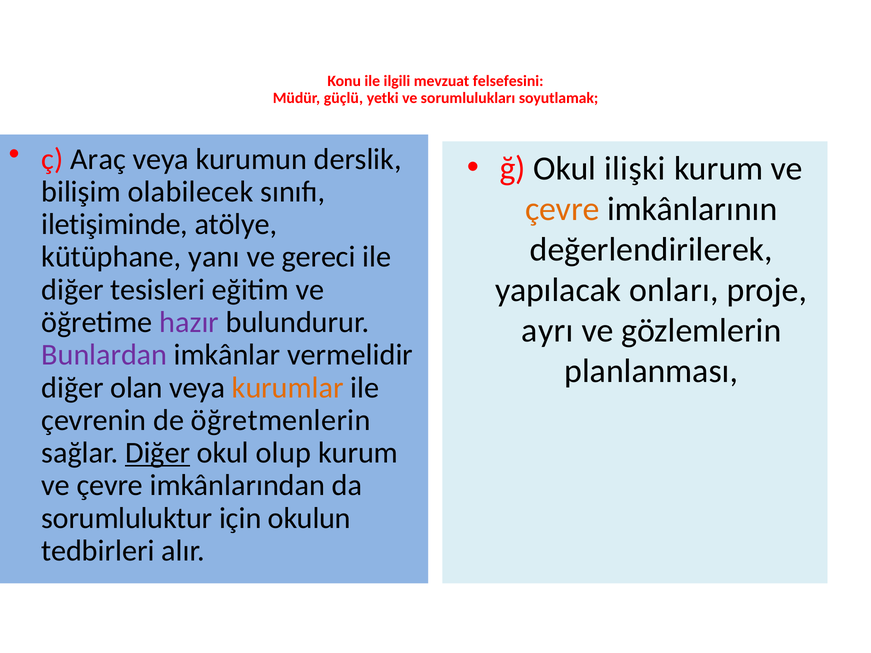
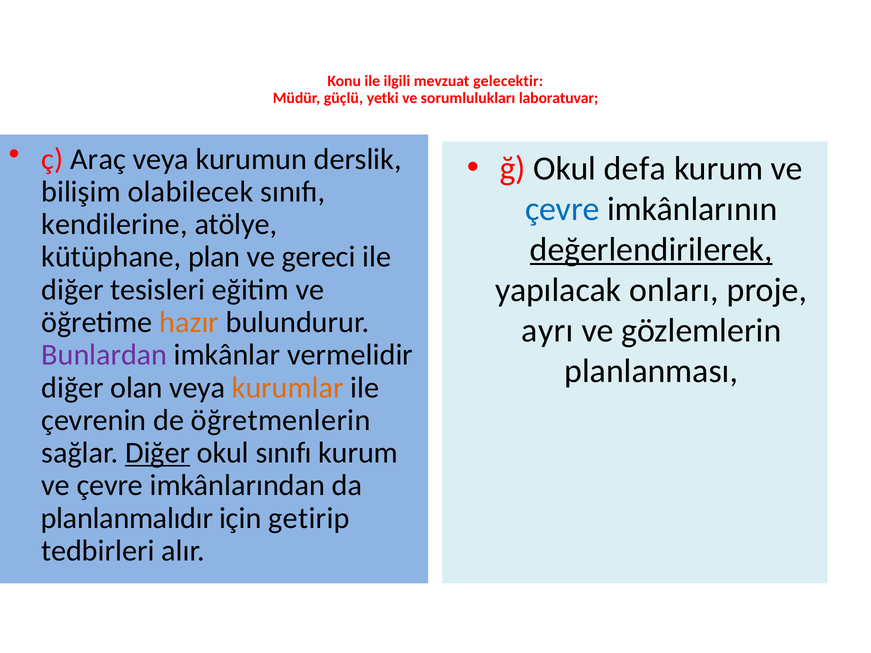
felsefesini: felsefesini -> gelecektir (508, 81)
soyutlamak: soyutlamak -> laboratuvar (559, 98)
ilişki: ilişki -> defa (635, 168)
çevre colour: orange -> blue (562, 209)
iletişiminde: iletişiminde -> kendilerine (114, 224)
değerlendirilerek underline: none -> present (651, 250)
yanı: yanı -> plan (214, 257)
hazır colour: purple -> orange (189, 322)
okul olup: olup -> sınıfı (284, 453)
sorumluluktur: sorumluluktur -> planlanmalıdır (127, 518)
okulun: okulun -> getirip (309, 518)
